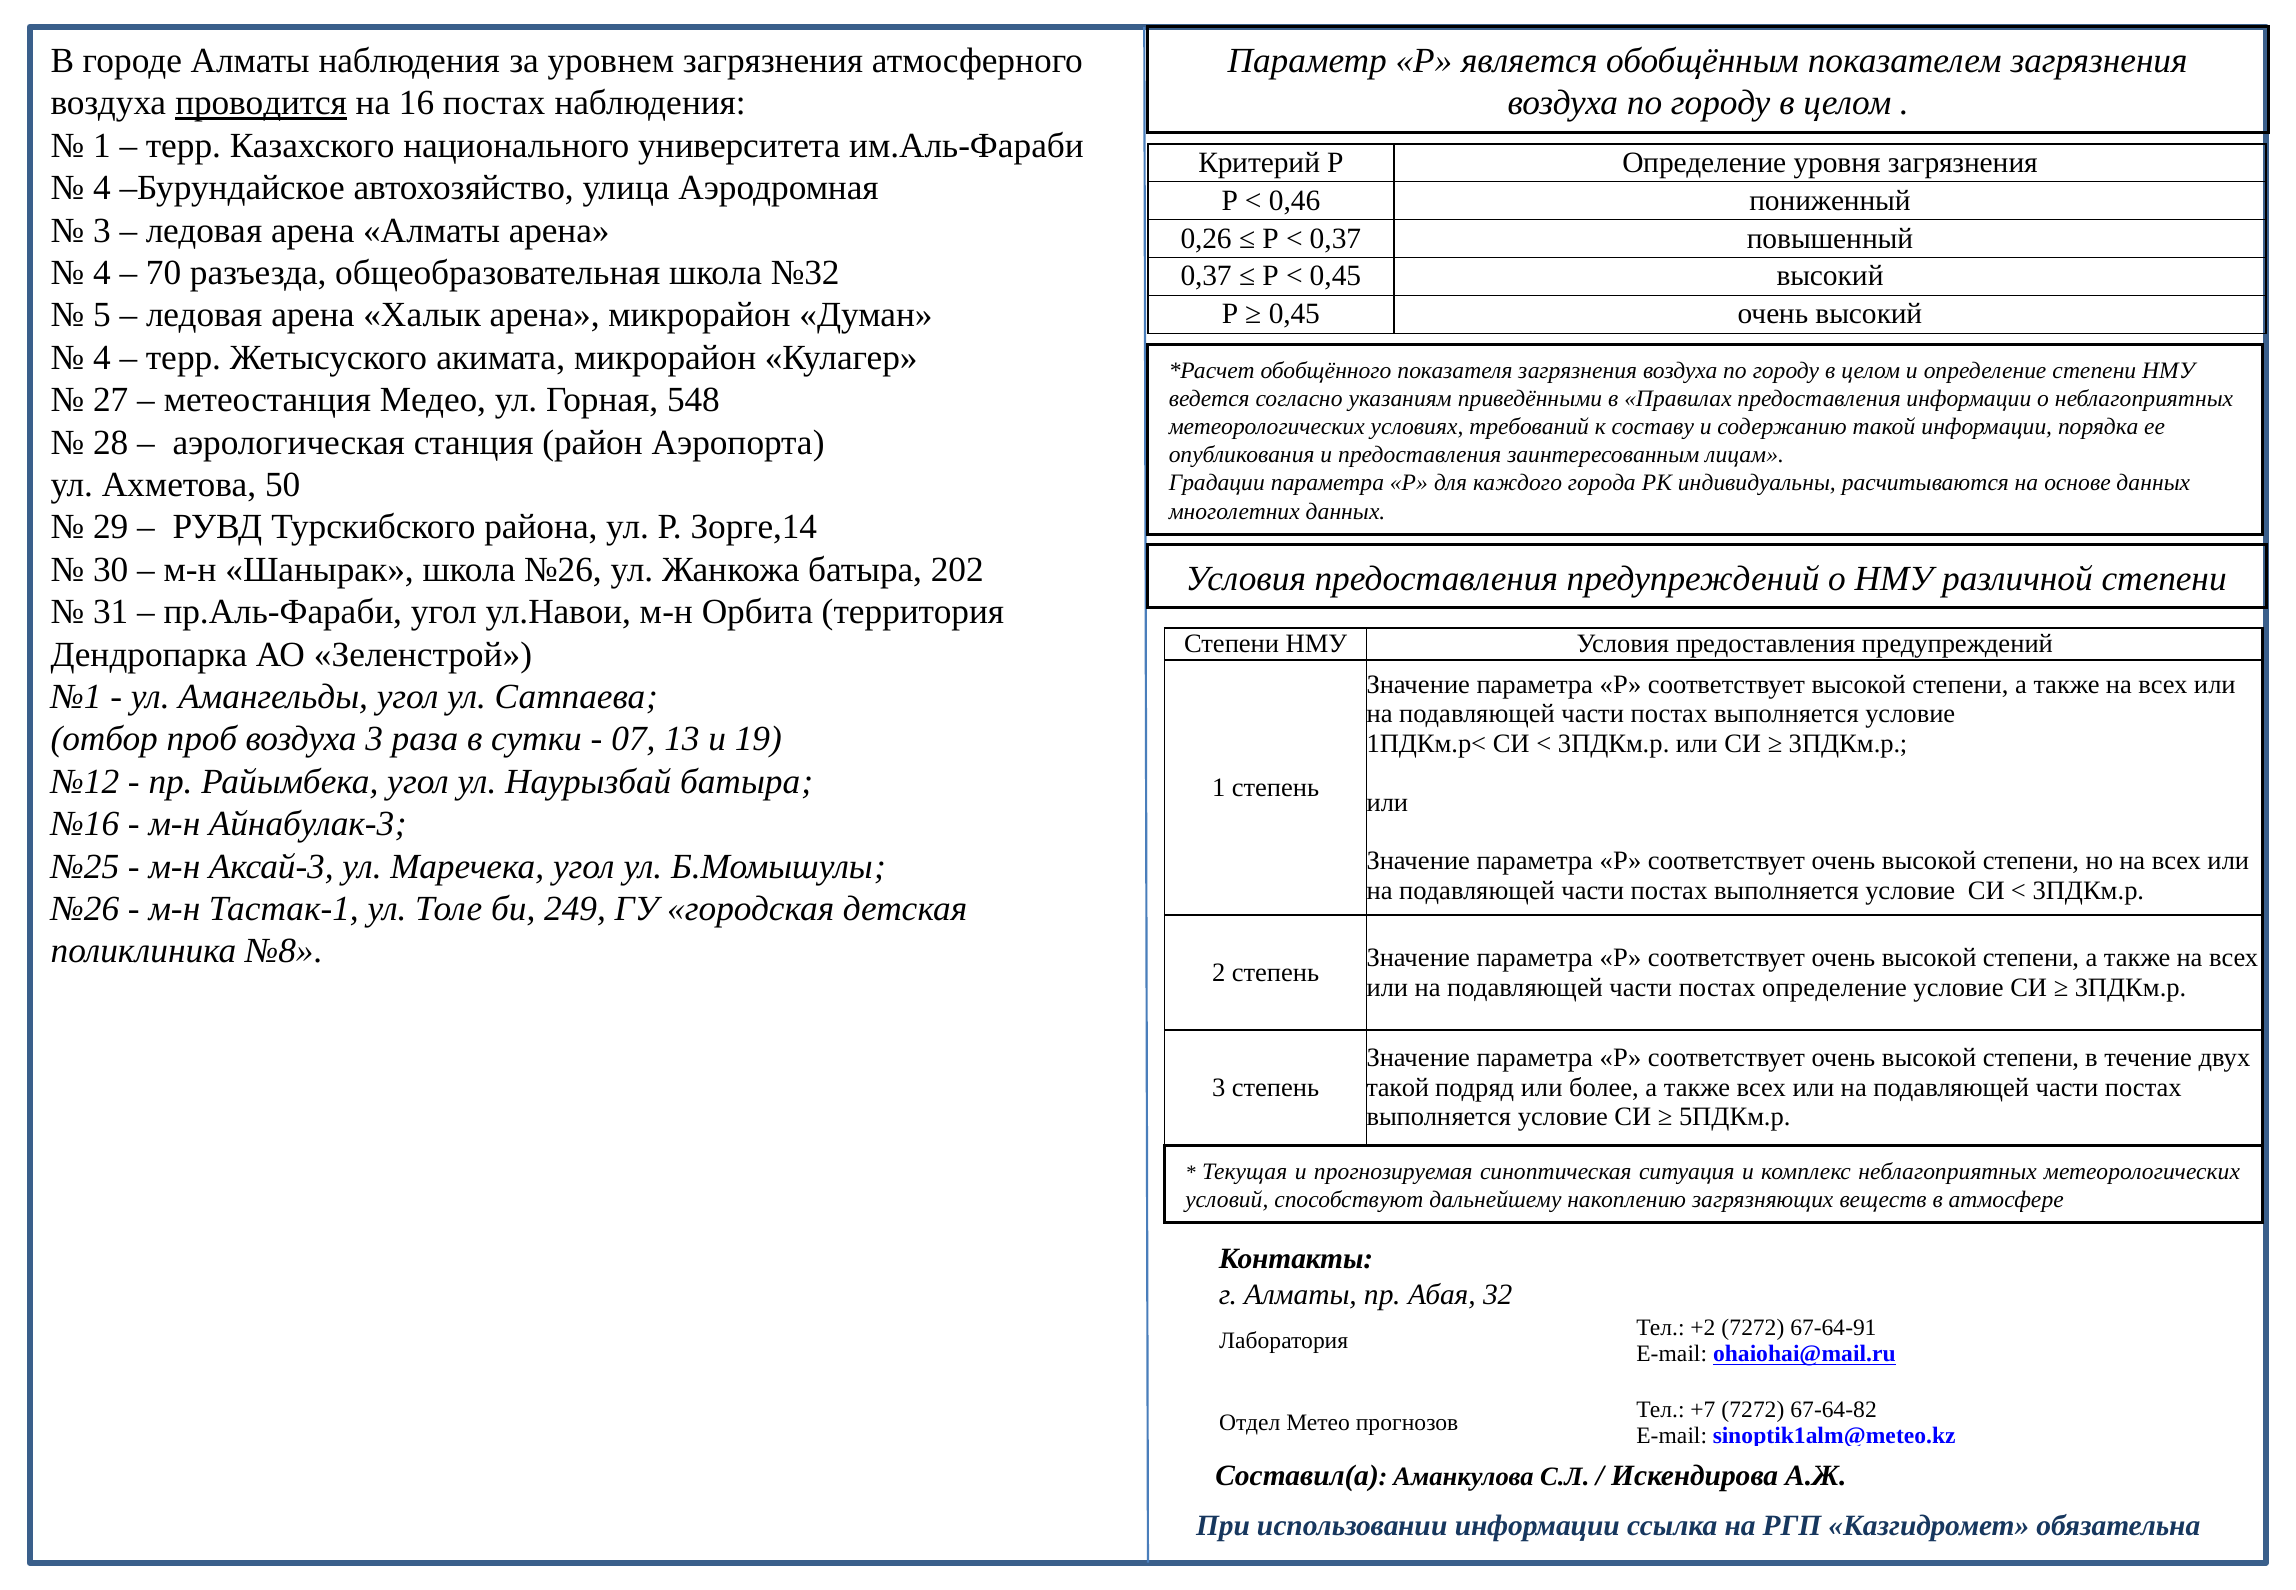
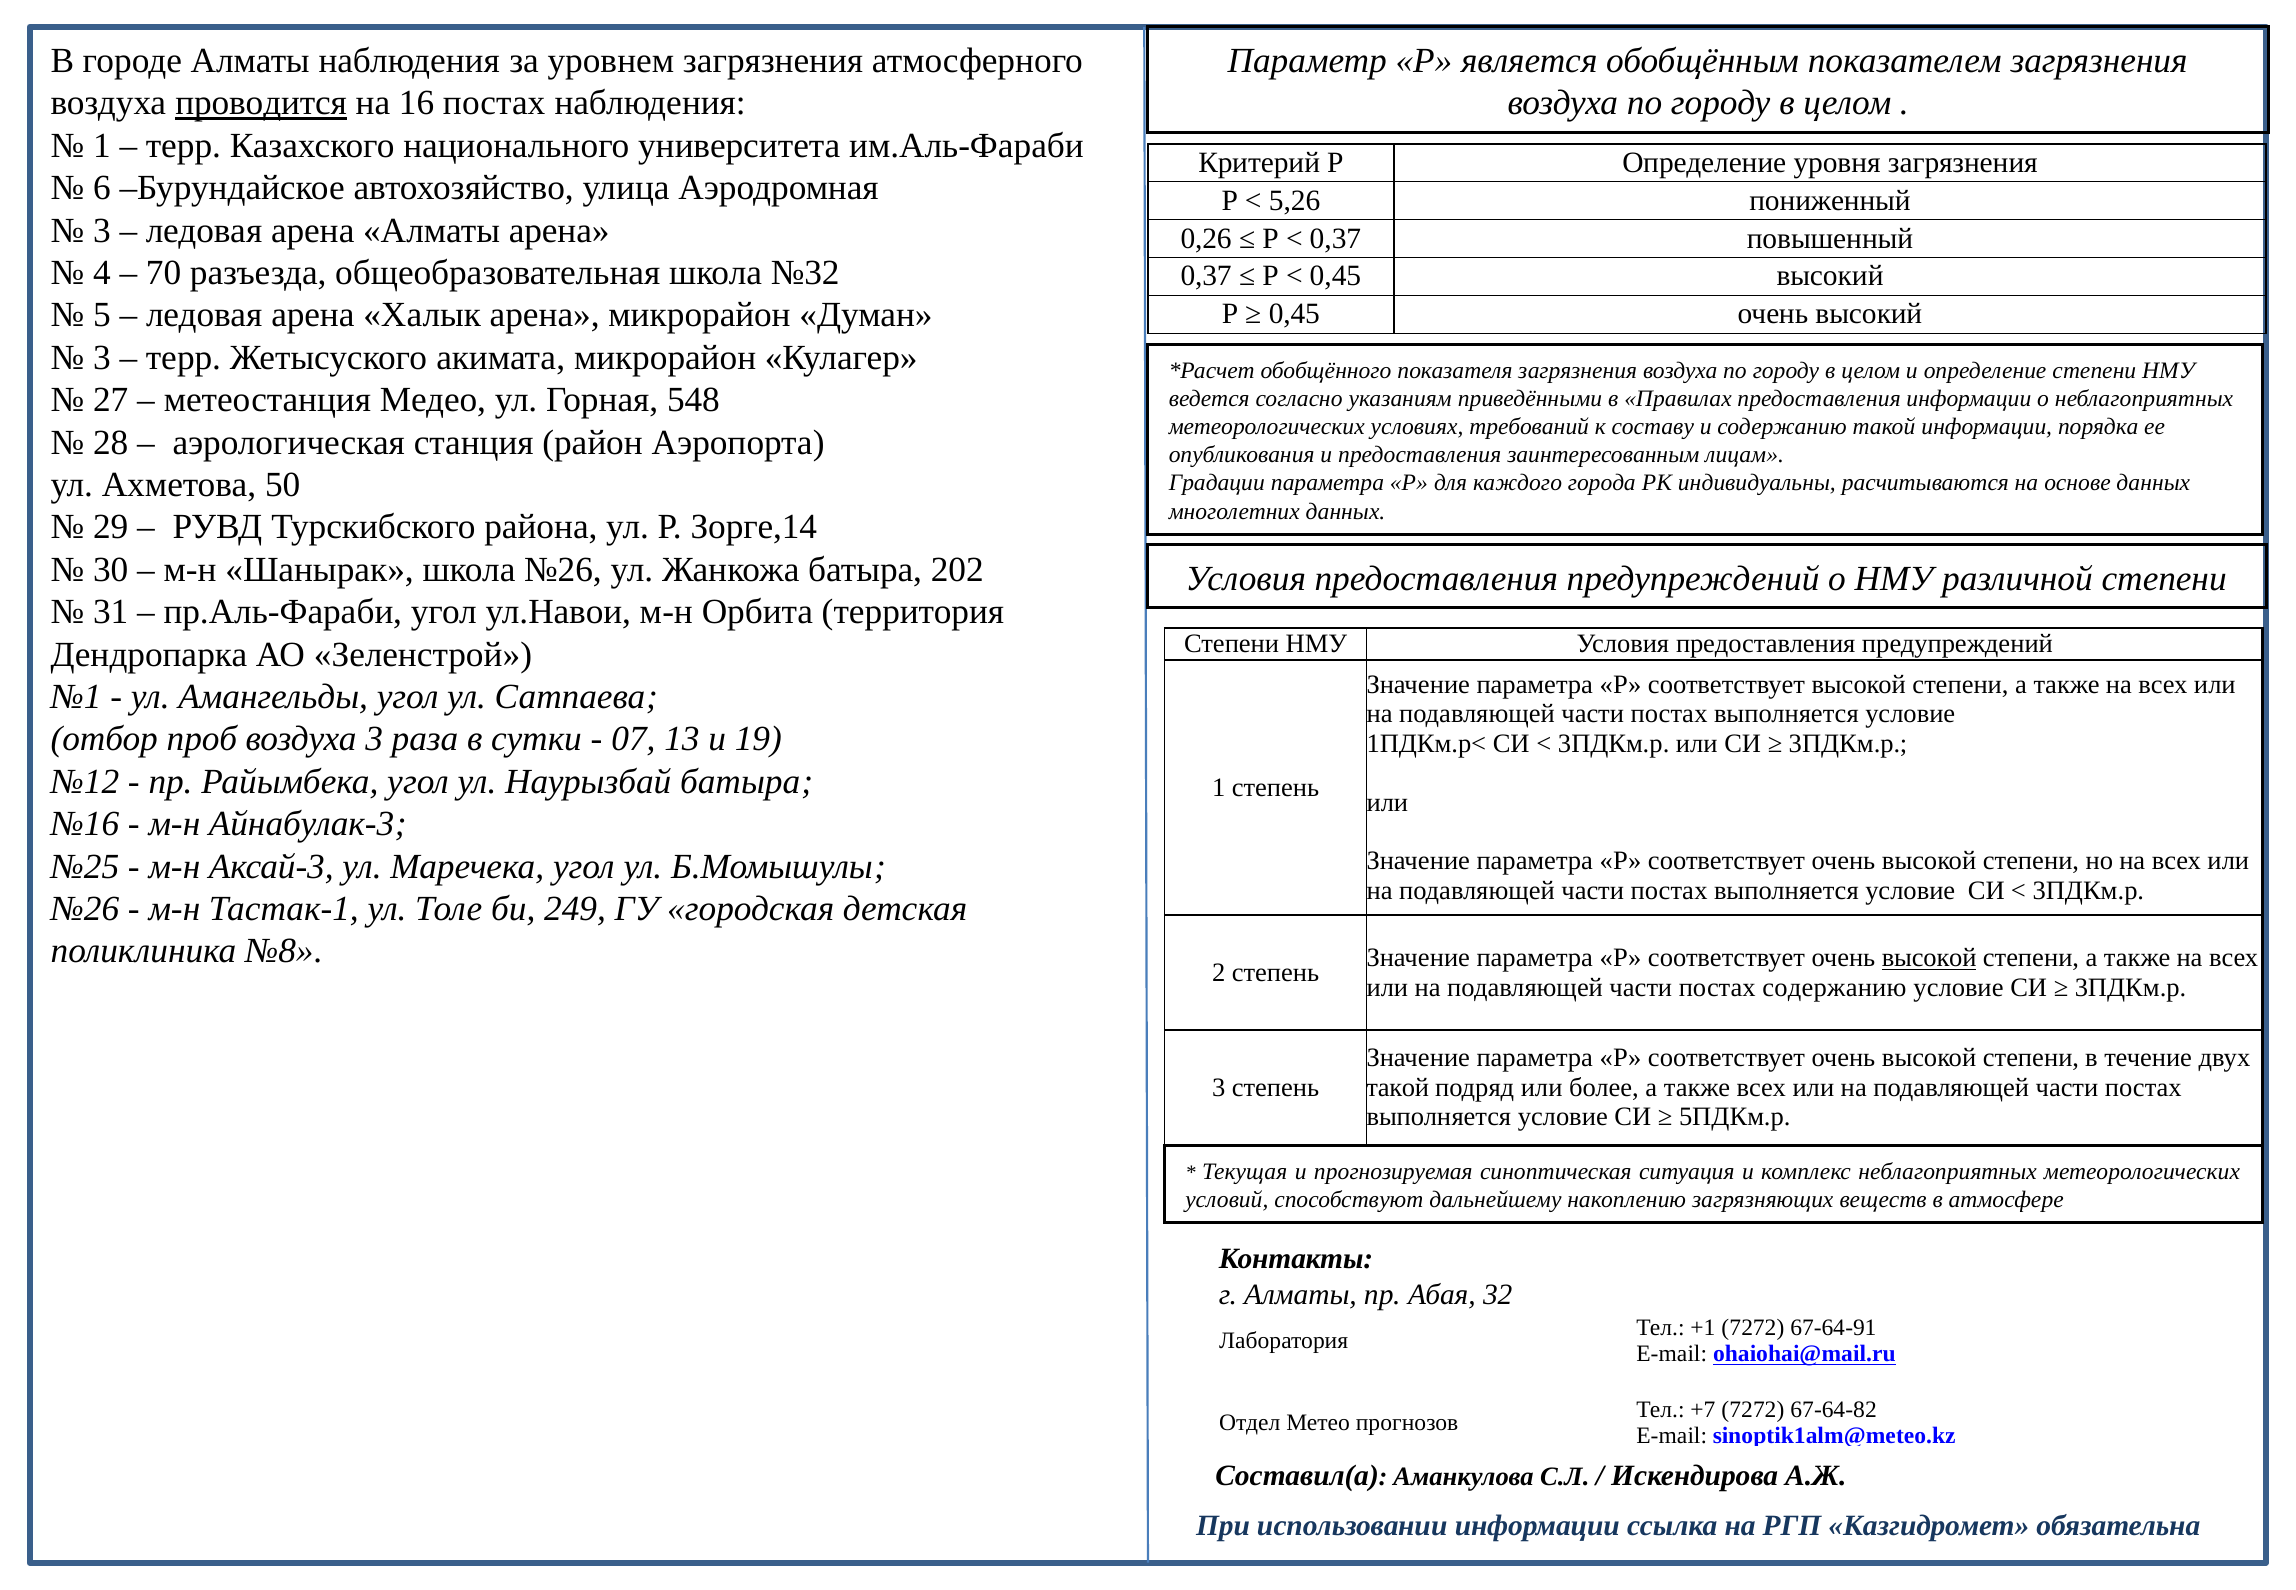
4: 4 -> 6 (102, 188)
0,46: 0,46 -> 5,26 (1295, 200)
4: 4 -> 3 (102, 358)
высокой underline: none -> present (1929, 958)
постах определение: определение -> содержанию (1834, 987)
+2: +2 -> +1 (1703, 1328)
